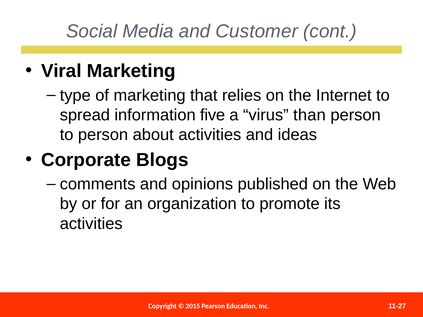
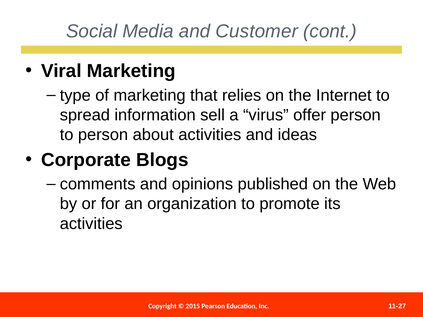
five: five -> sell (213, 115)
than: than -> offer (310, 115)
